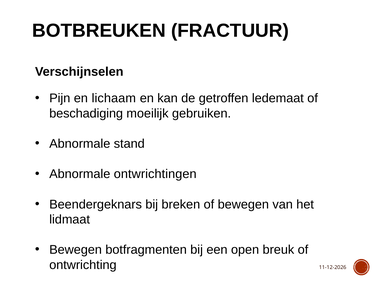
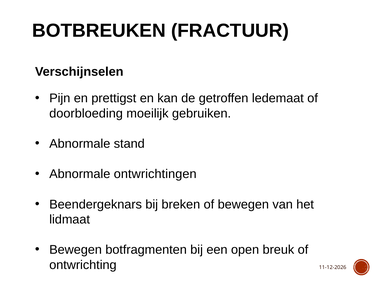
lichaam: lichaam -> prettigst (114, 98)
beschadiging: beschadiging -> doorbloeding (86, 114)
